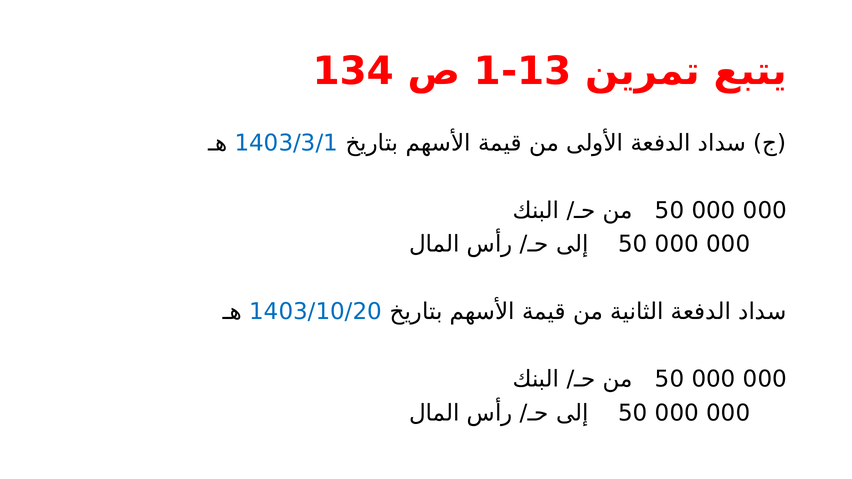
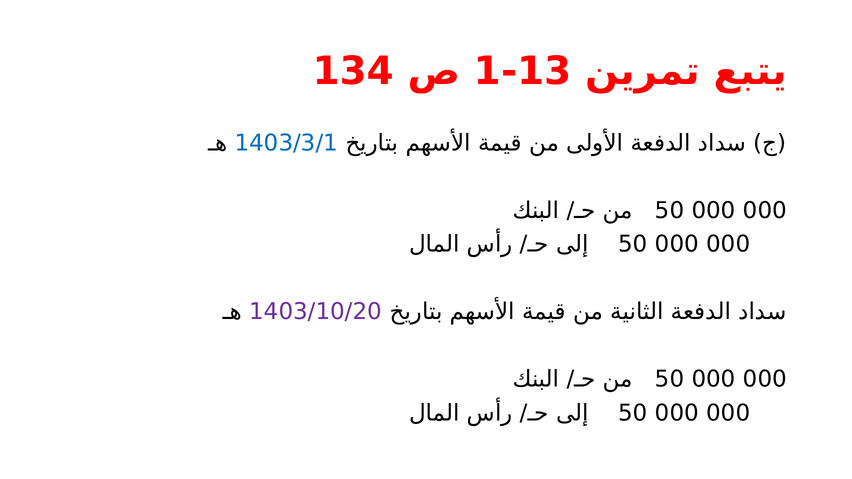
1403/10/20 colour: blue -> purple (316, 312)
